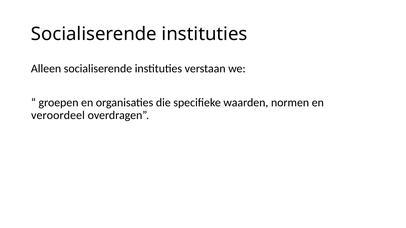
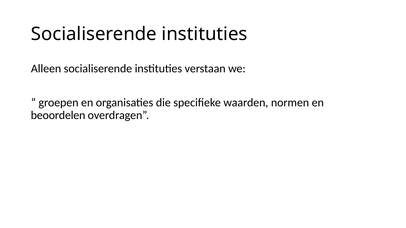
veroordeel: veroordeel -> beoordelen (58, 115)
